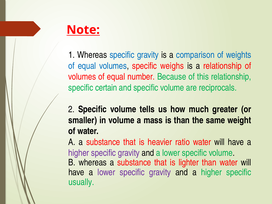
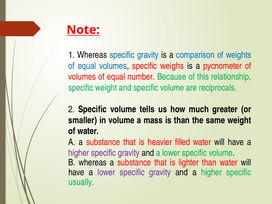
a relationship: relationship -> pycnometer (222, 66)
specific certain: certain -> weight (106, 88)
ratio: ratio -> filled (183, 142)
